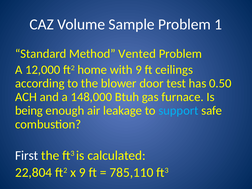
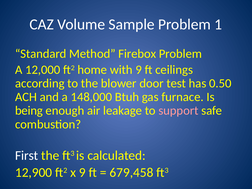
Vented: Vented -> Firebox (137, 54)
support colour: light blue -> pink (178, 111)
22,804: 22,804 -> 12,900 (34, 172)
785,110: 785,110 -> 679,458 (131, 172)
